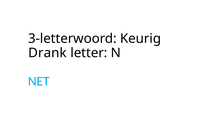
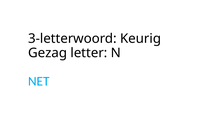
Drank: Drank -> Gezag (48, 53)
